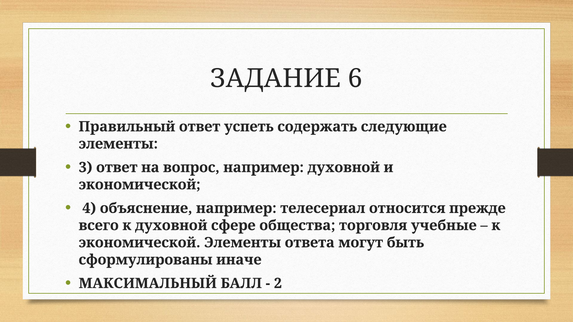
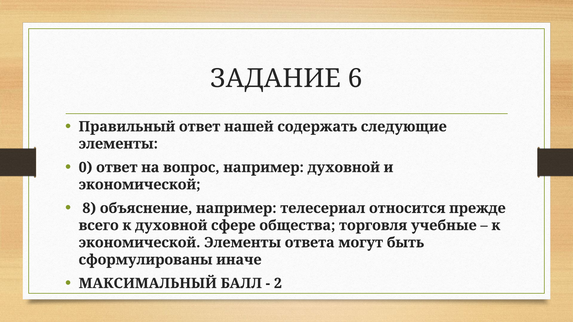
успеть: успеть -> нашей (249, 127)
3: 3 -> 0 (86, 168)
4: 4 -> 8 (89, 208)
